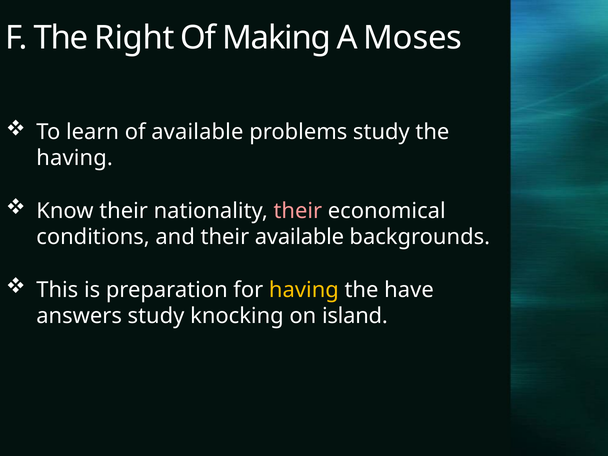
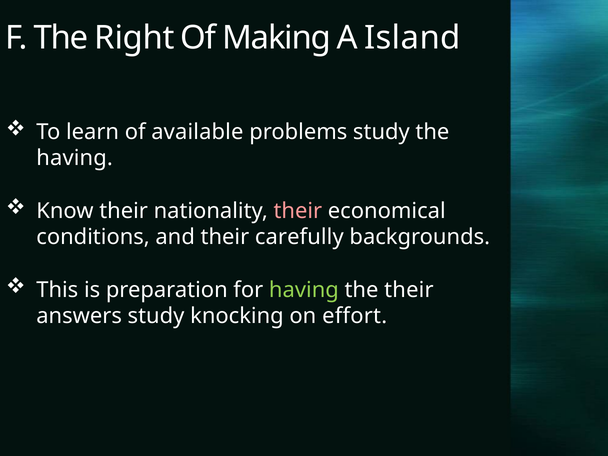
Moses: Moses -> Island (412, 38)
their available: available -> carefully (299, 237)
having colour: yellow -> light green (304, 290)
the have: have -> their (409, 290)
island: island -> effort (355, 316)
